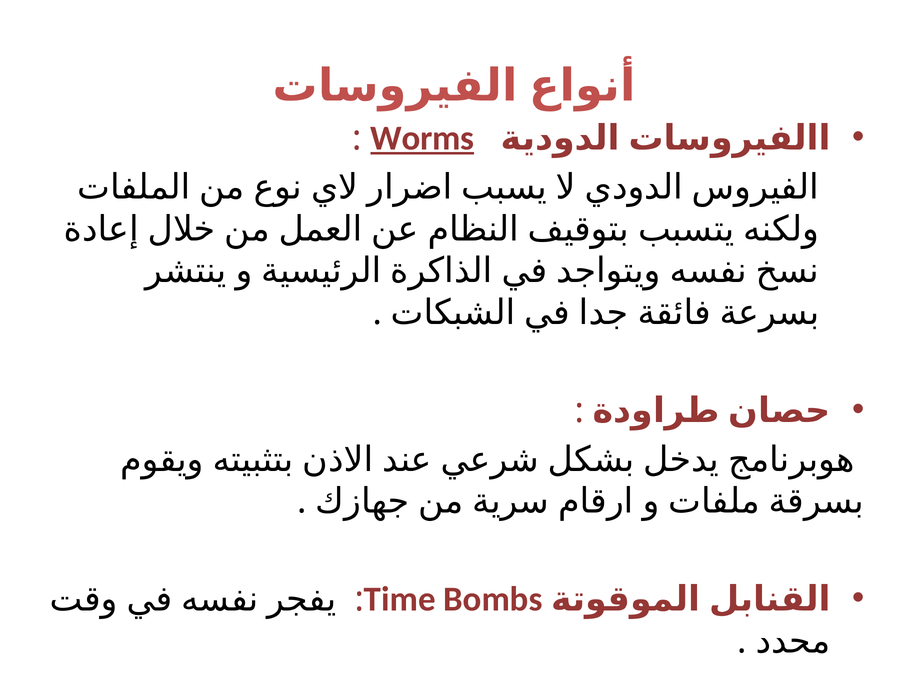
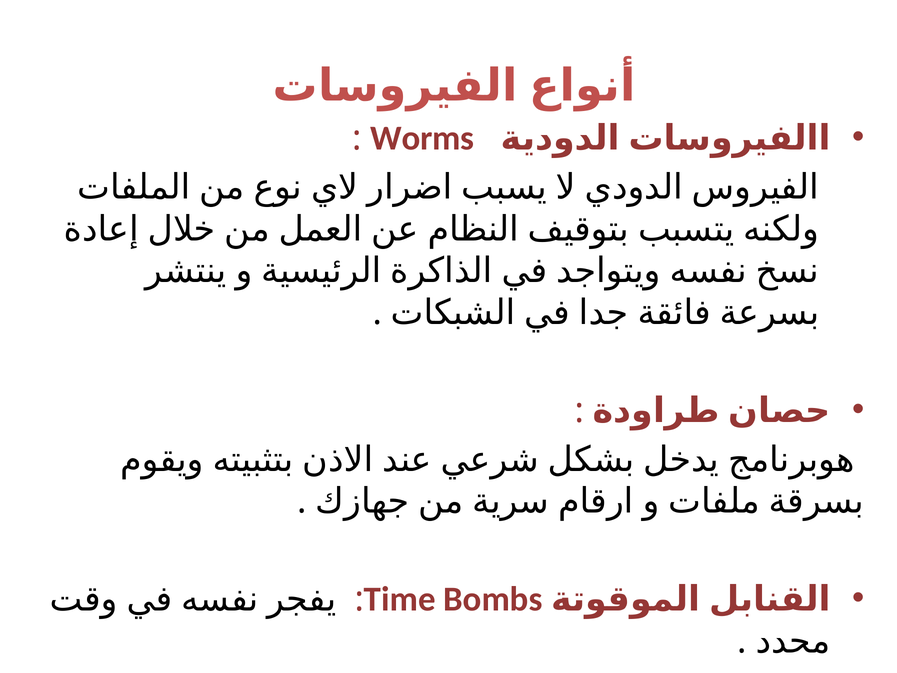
Worms underline: present -> none (422, 138)
